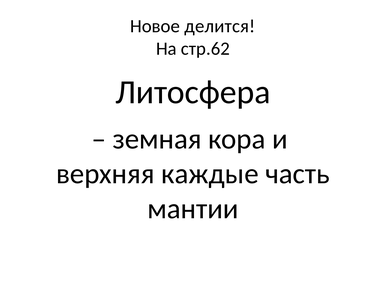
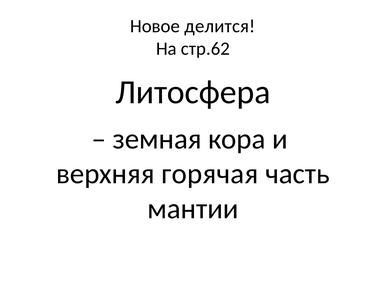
каждые: каждые -> горячая (210, 174)
